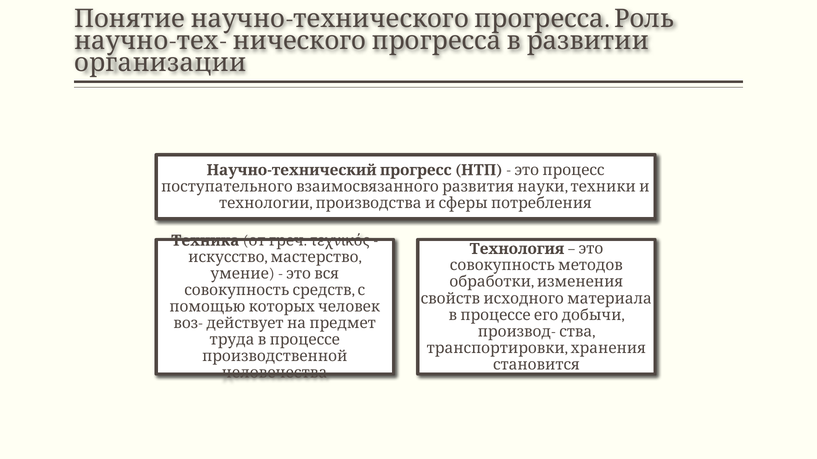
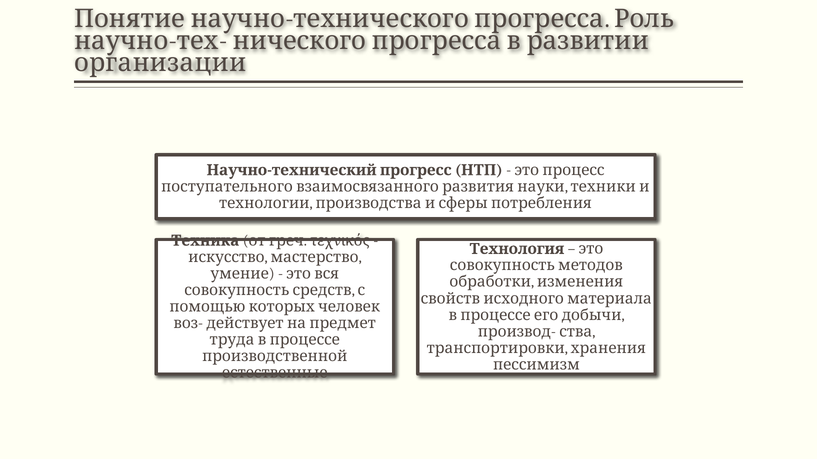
становится: становится -> пессимизм (536, 365)
человечества: человечества -> естественные (275, 373)
